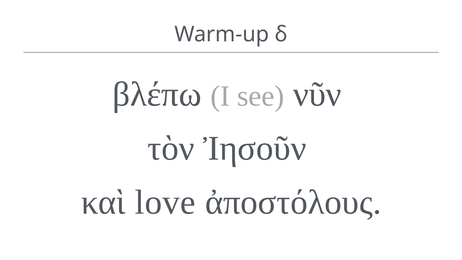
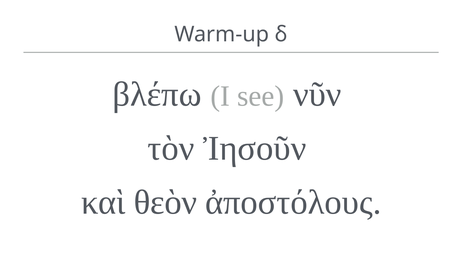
love: love -> θεὸν (165, 202)
